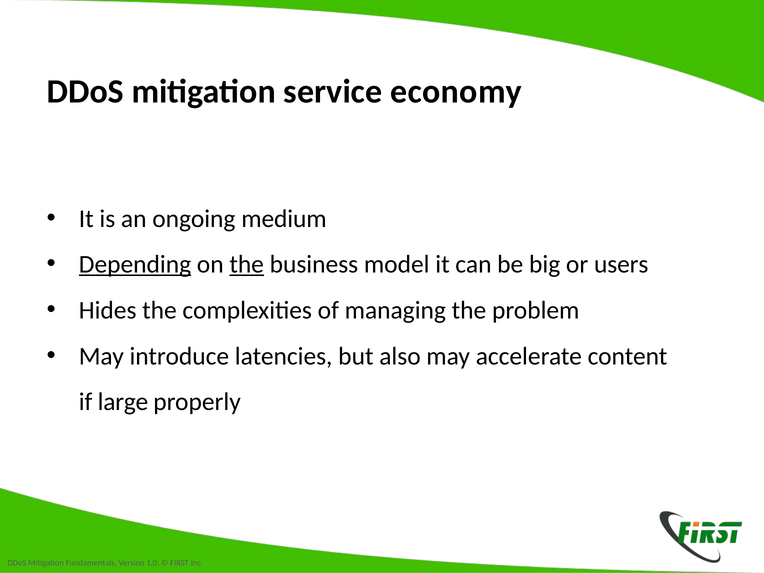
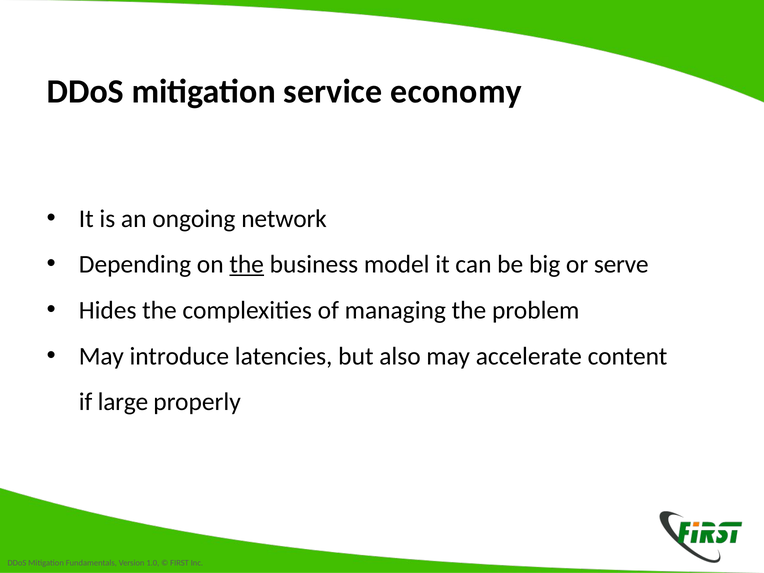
medium: medium -> network (284, 219)
Depending underline: present -> none (135, 264)
users: users -> serve (621, 264)
